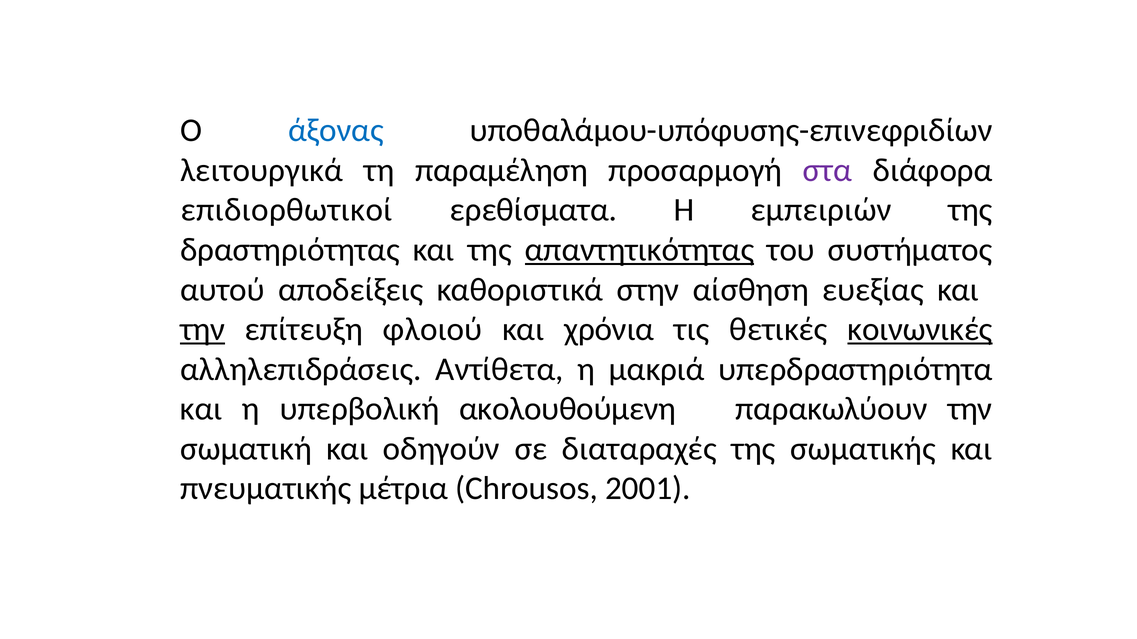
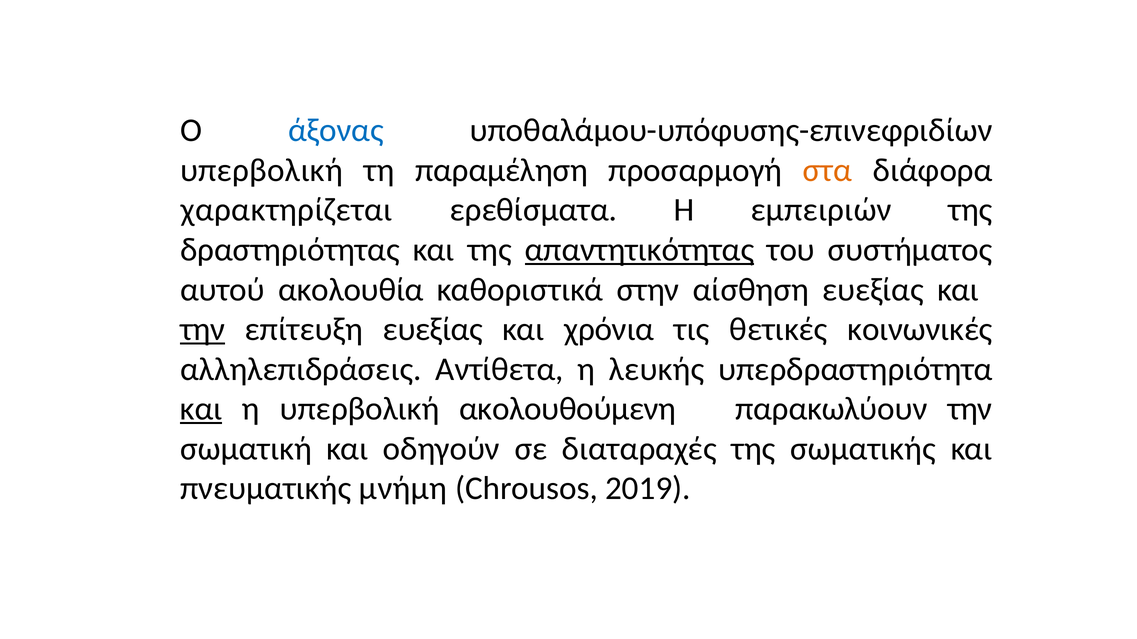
λειτουργικά: λειτουργικά -> υπερβολική (262, 170)
στα colour: purple -> orange (827, 170)
επιδιορθωτικοί: επιδιορθωτικοί -> χαρακτηρίζεται (287, 210)
αποδείξεις: αποδείξεις -> ακολουθία (351, 290)
επίτευξη φλοιού: φλοιού -> ευεξίας (433, 330)
κοινωνικές underline: present -> none (920, 330)
μακριά: μακριά -> λευκής (657, 369)
και underline: none -> present (201, 409)
μέτρια: μέτρια -> μνήμη (403, 489)
2001: 2001 -> 2019 (648, 489)
